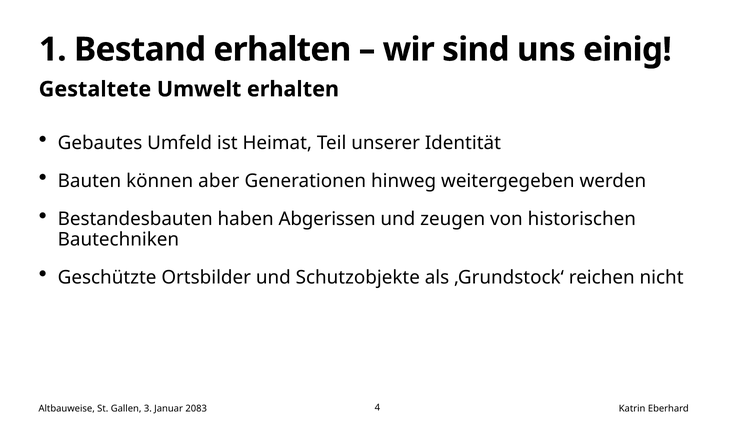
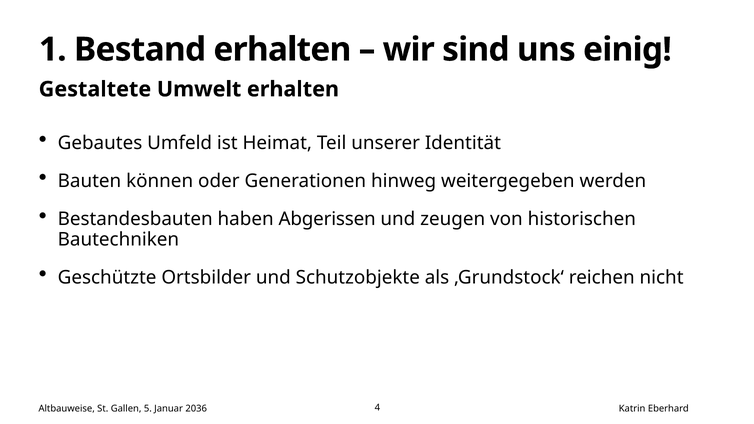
aber: aber -> oder (219, 181)
3: 3 -> 5 (148, 409)
2083: 2083 -> 2036 (196, 409)
